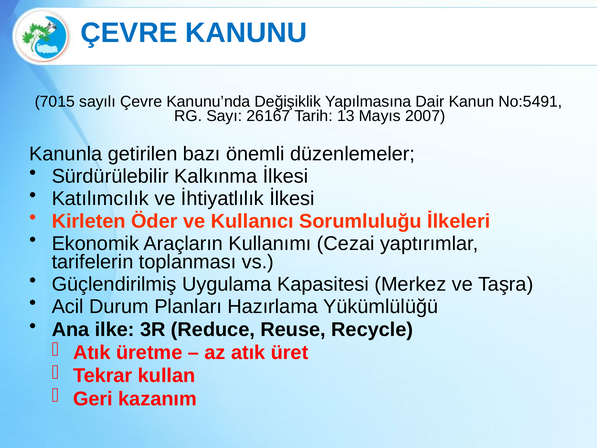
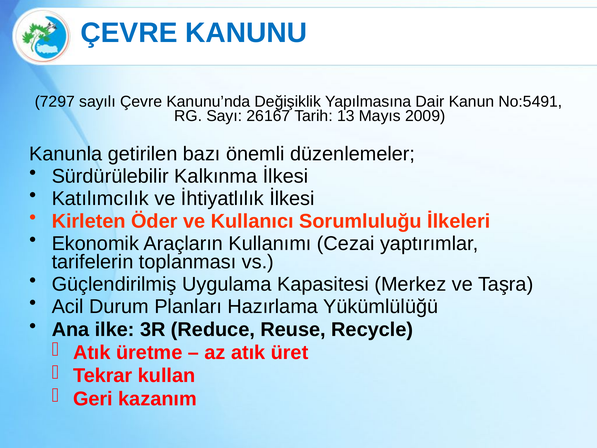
7015: 7015 -> 7297 (55, 101)
2007: 2007 -> 2009 (425, 116)
